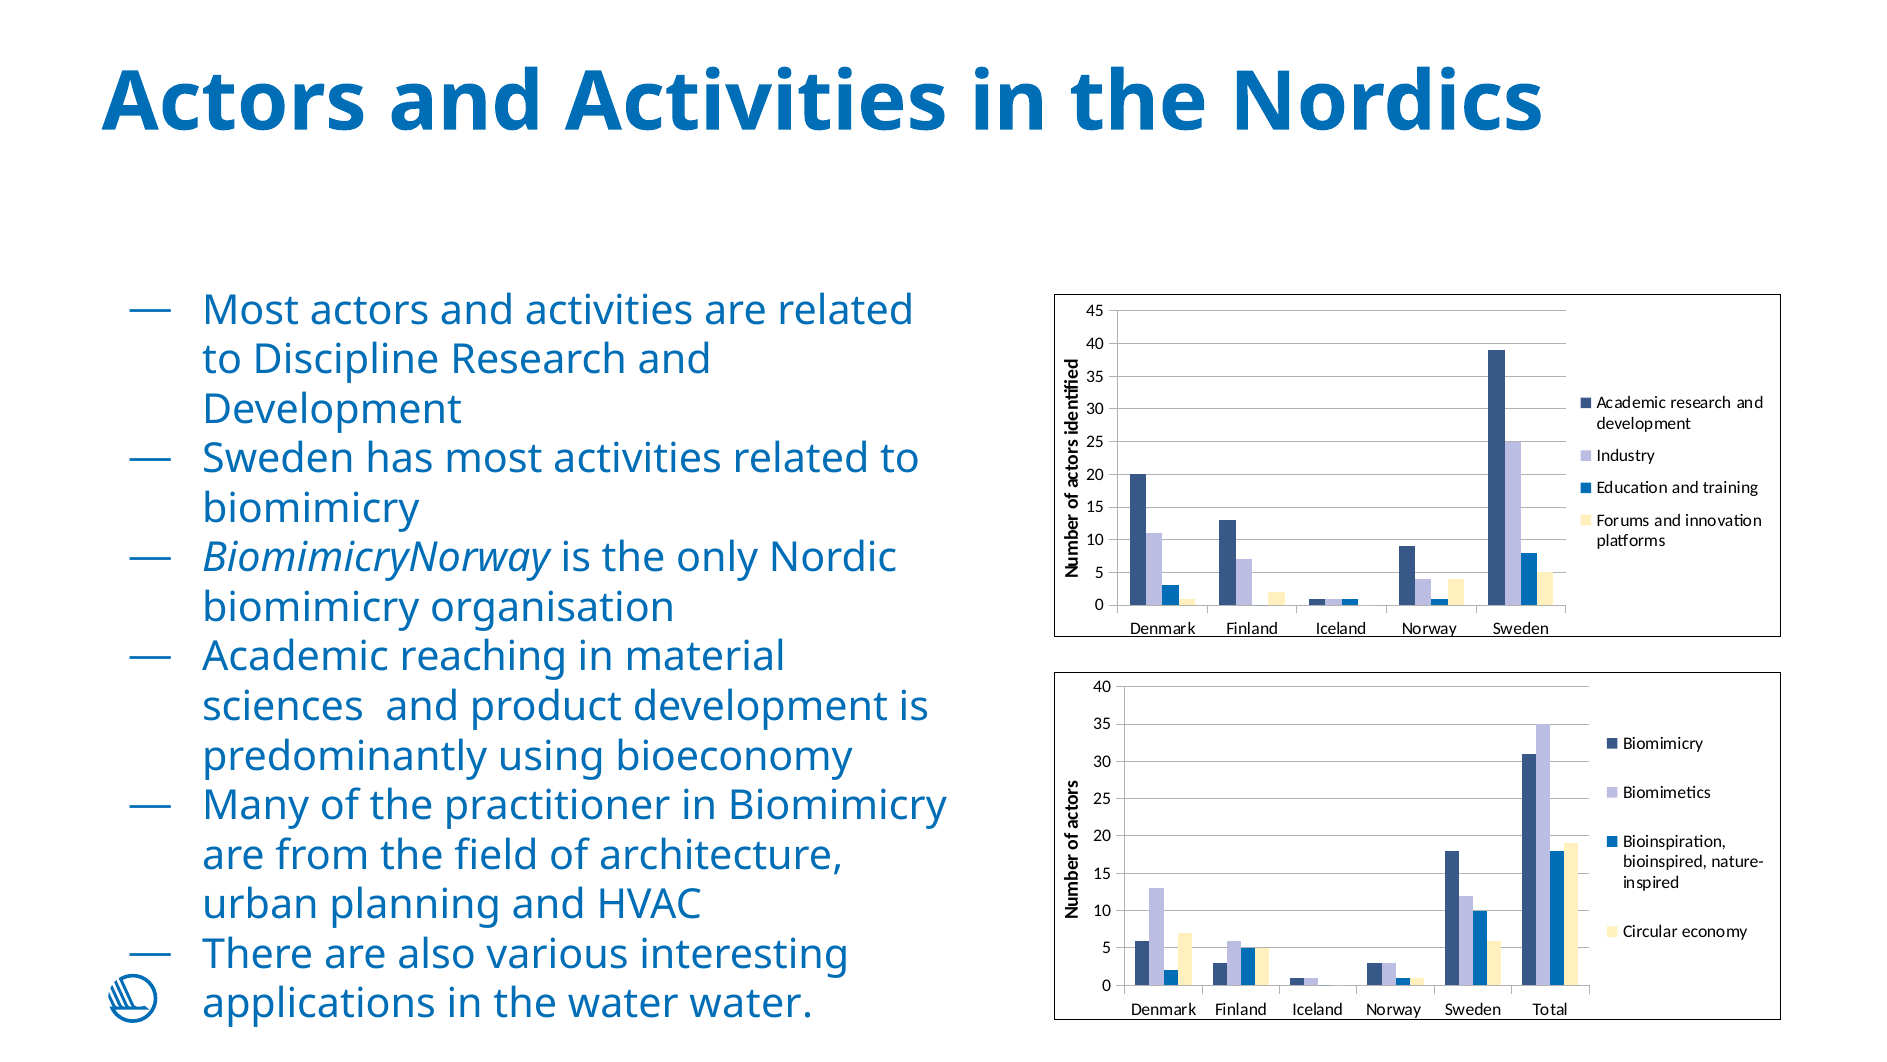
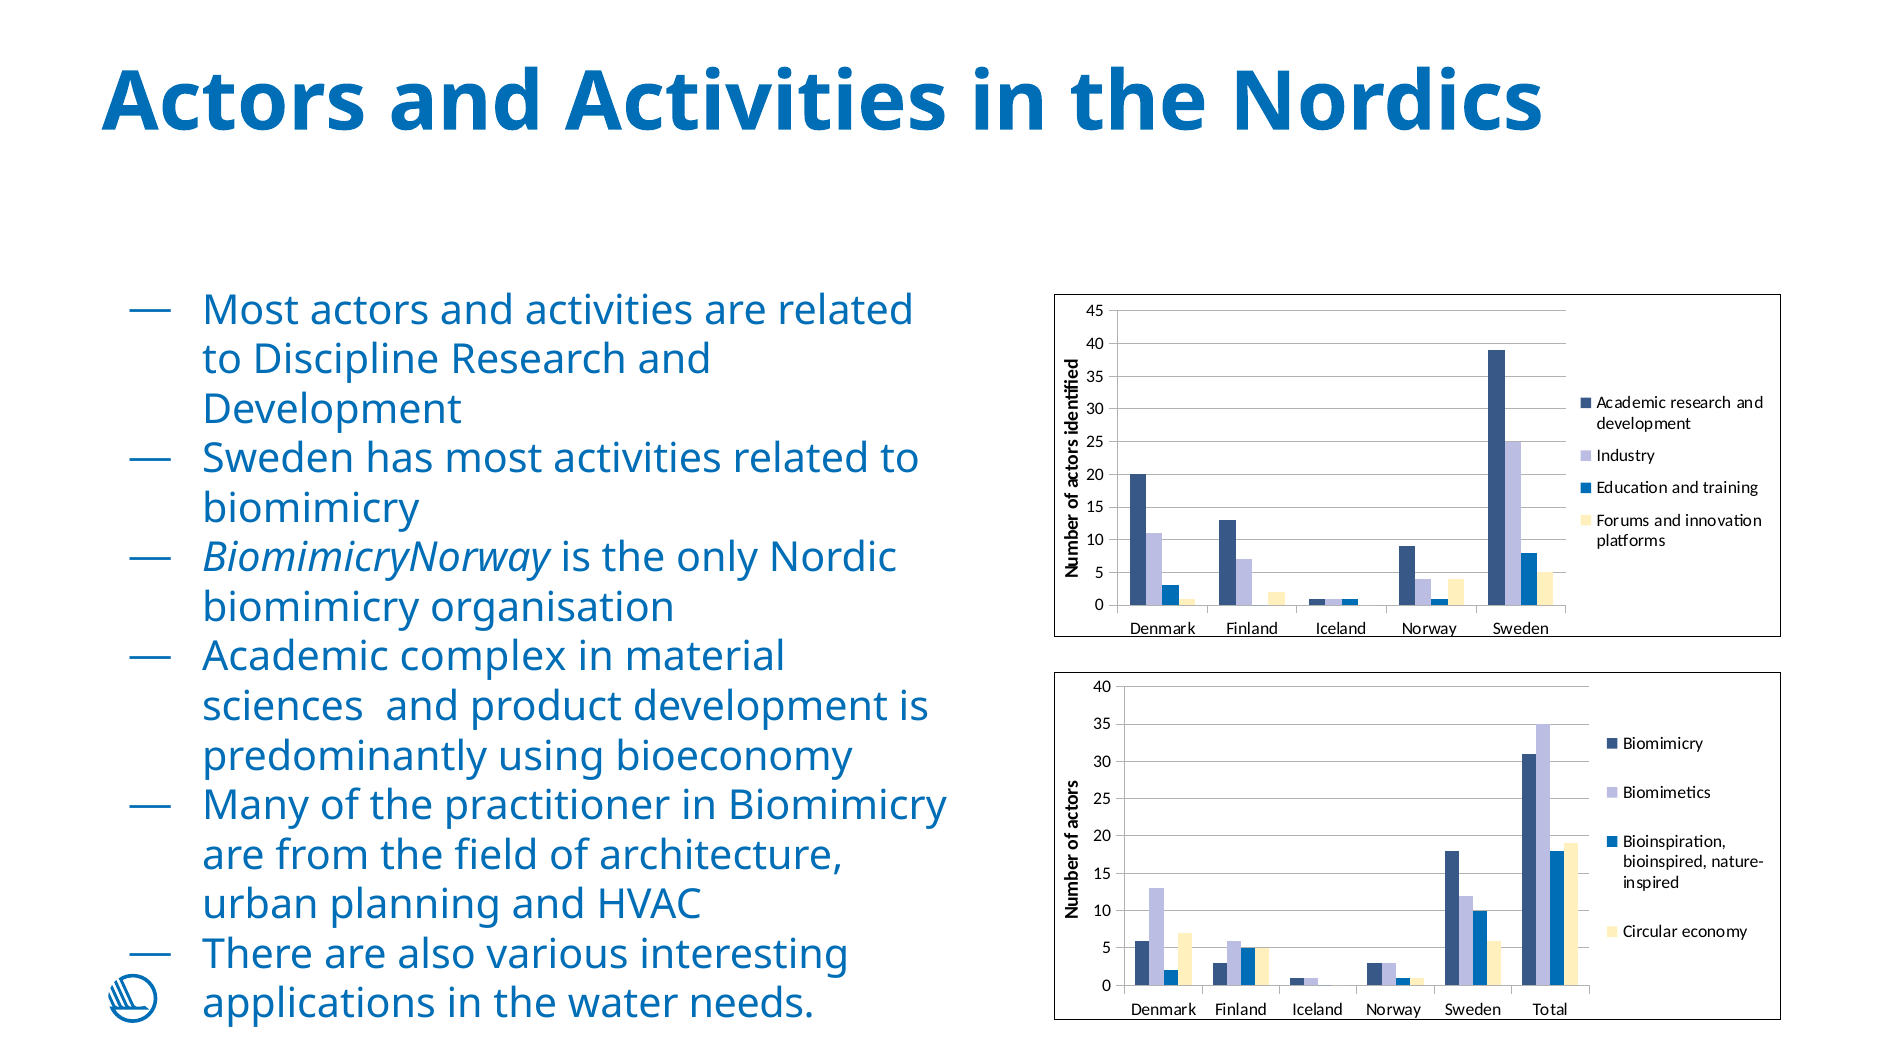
reaching: reaching -> complex (483, 657)
water water: water -> needs (752, 1004)
